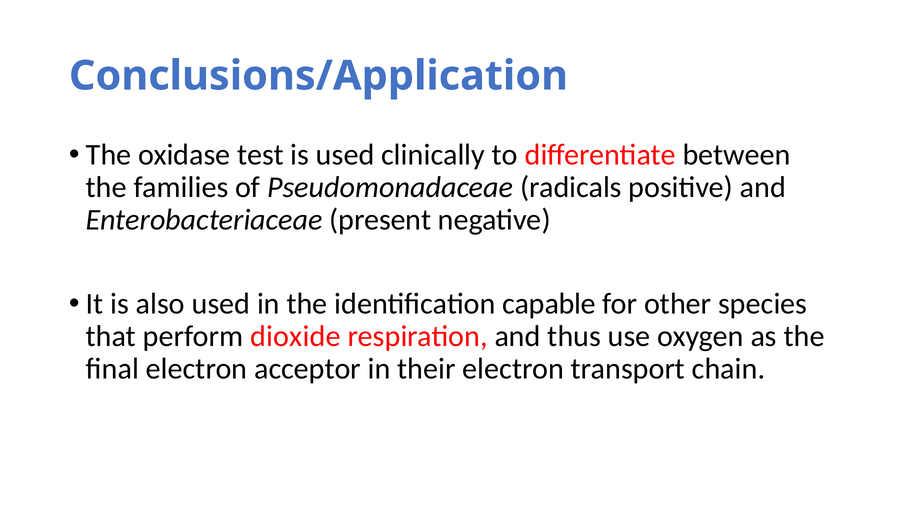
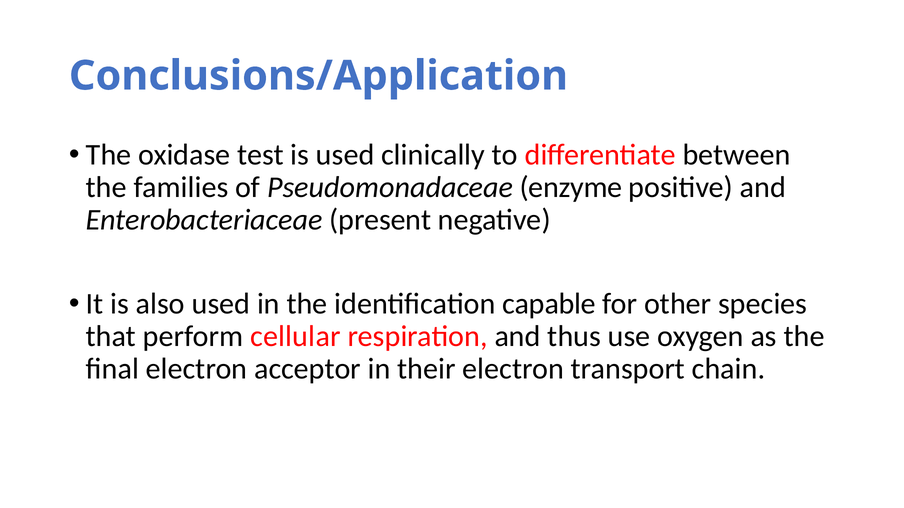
radicals: radicals -> enzyme (571, 187)
dioxide: dioxide -> cellular (295, 337)
